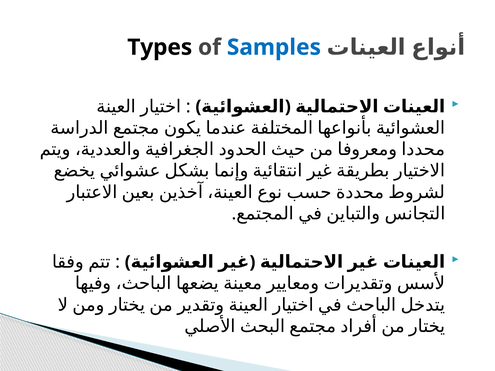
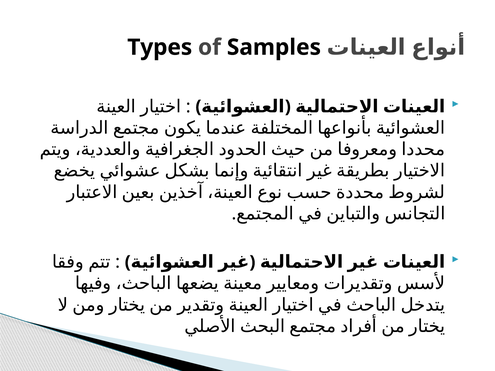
Samples colour: blue -> black (274, 47)
